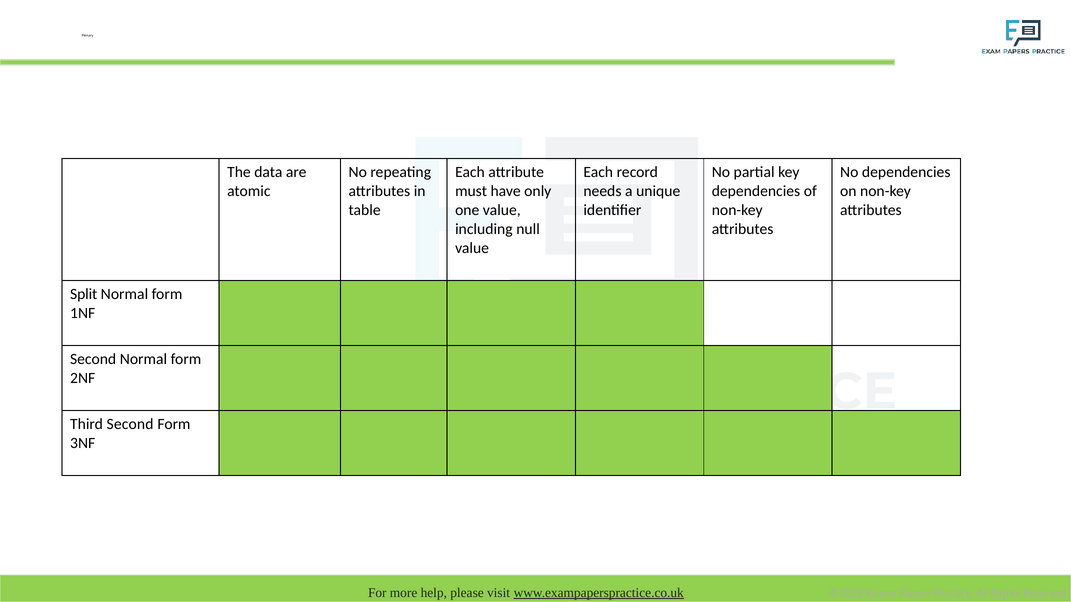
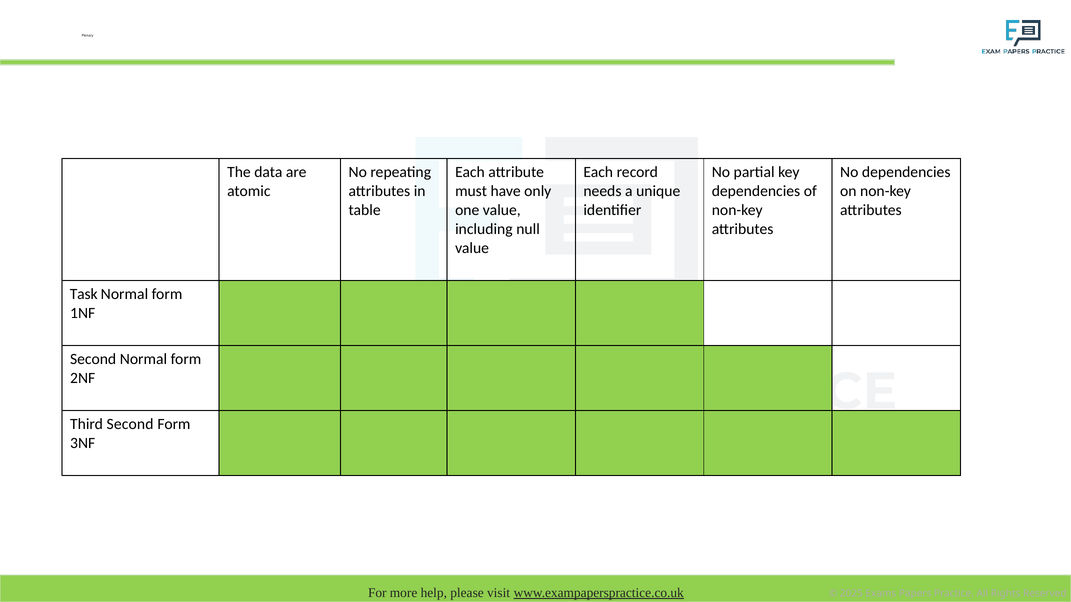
Split: Split -> Task (84, 294)
